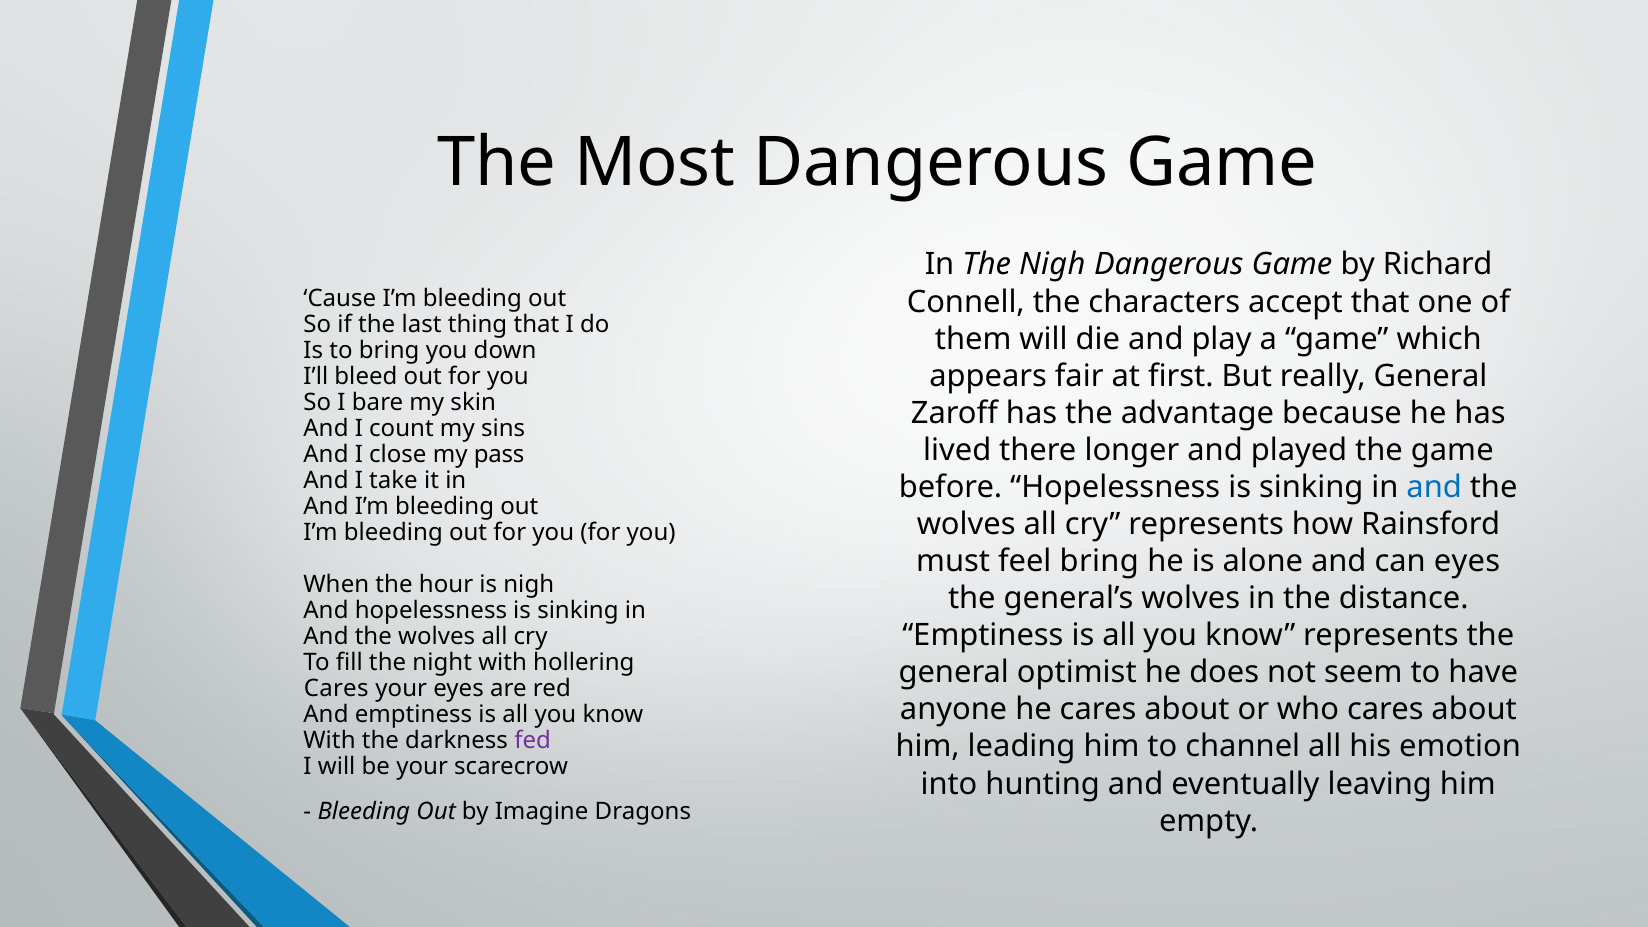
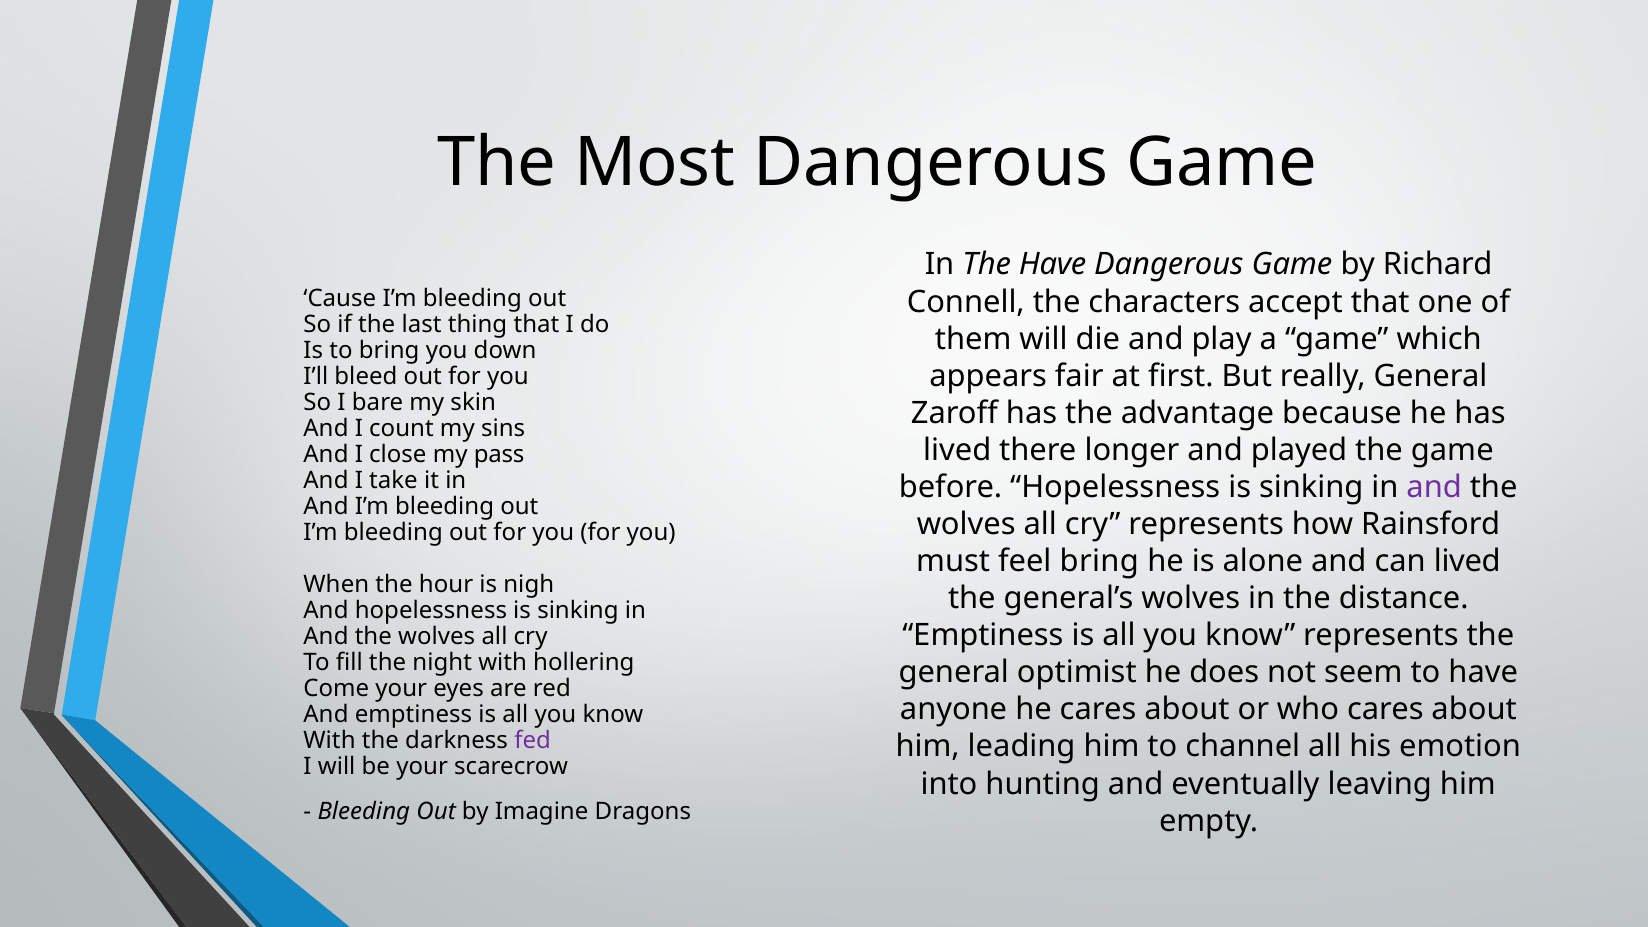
The Nigh: Nigh -> Have (1053, 265)
and colour: blue -> purple (1434, 487)
can eyes: eyes -> lived (1467, 561)
Cares: Cares -> Come (336, 689)
